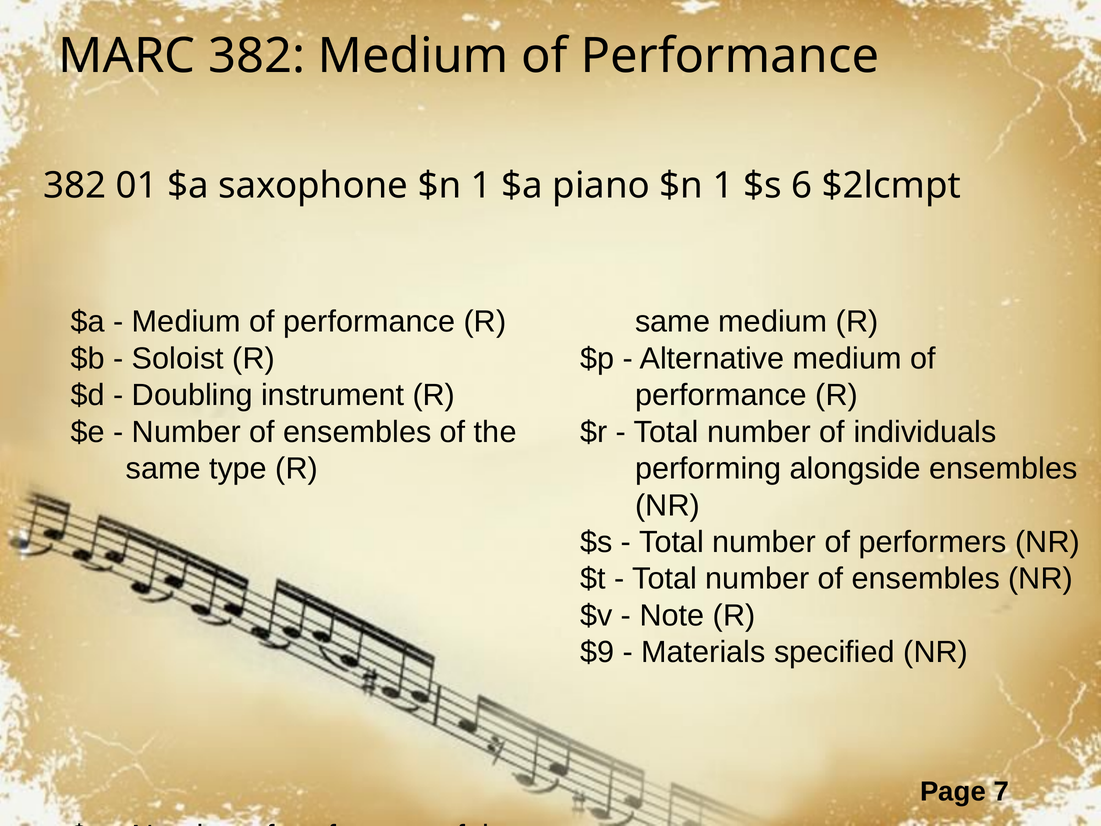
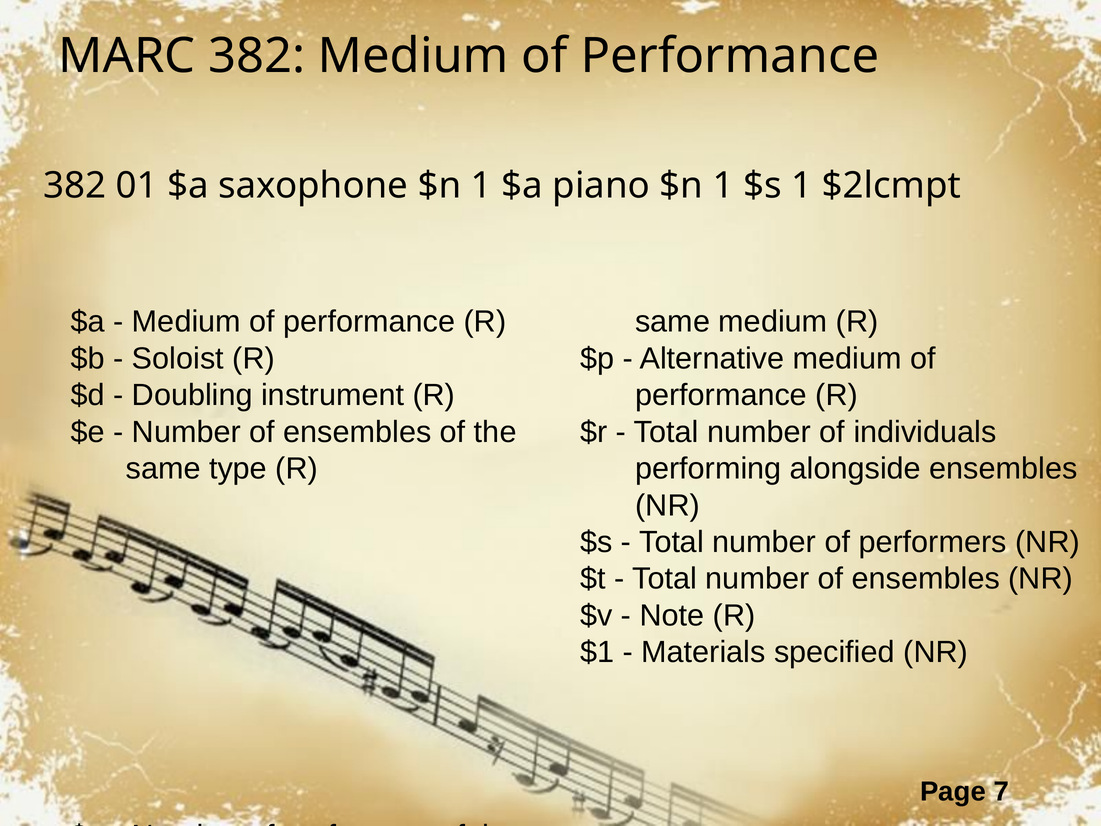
$s 6: 6 -> 1 (802, 185)
$9: $9 -> $1 (597, 652)
